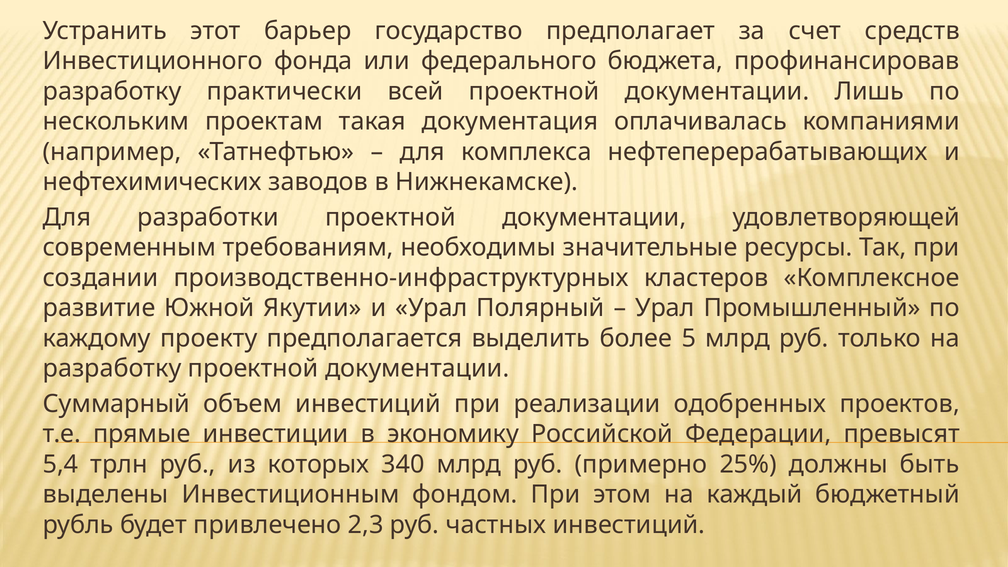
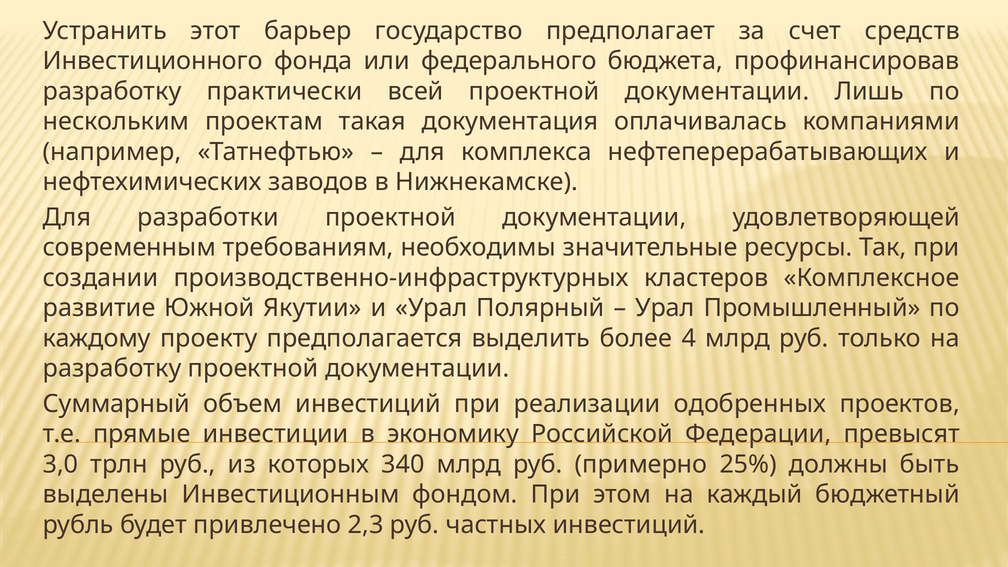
5: 5 -> 4 (689, 338)
5,4: 5,4 -> 3,0 (61, 464)
